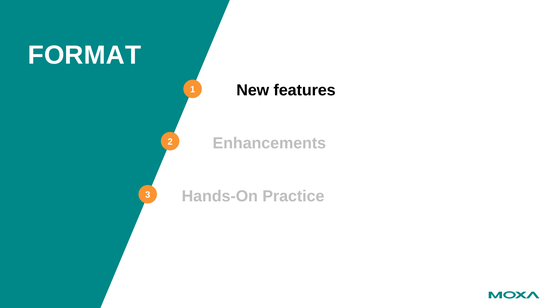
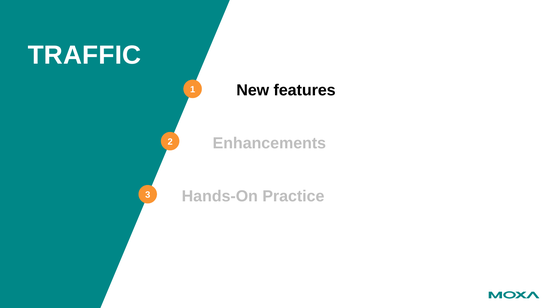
FORMAT: FORMAT -> TRAFFIC (84, 55)
